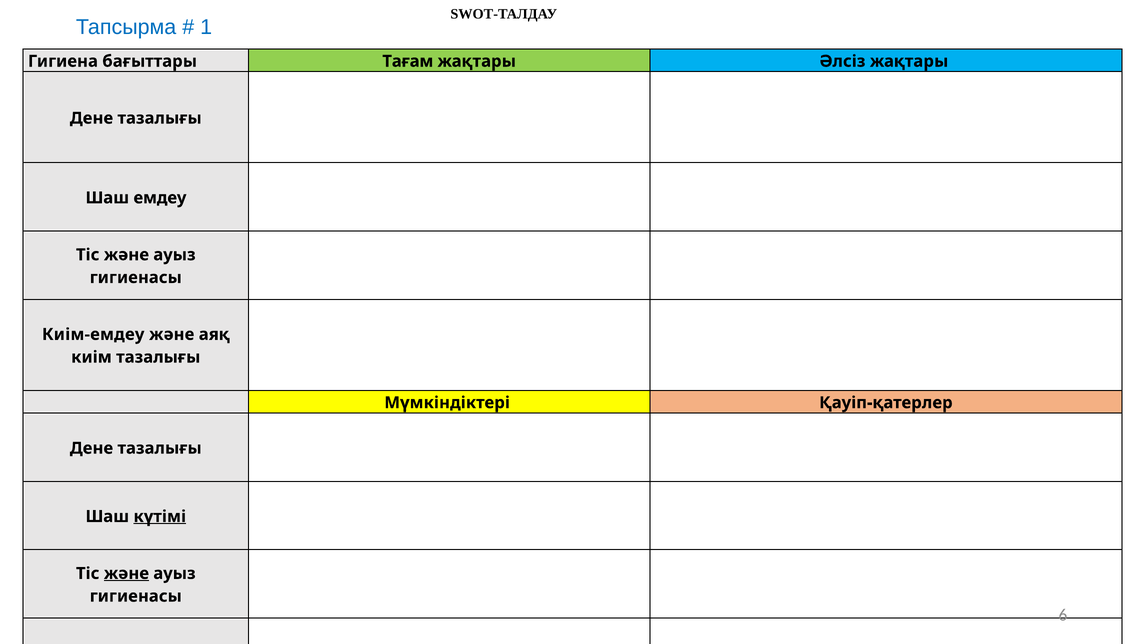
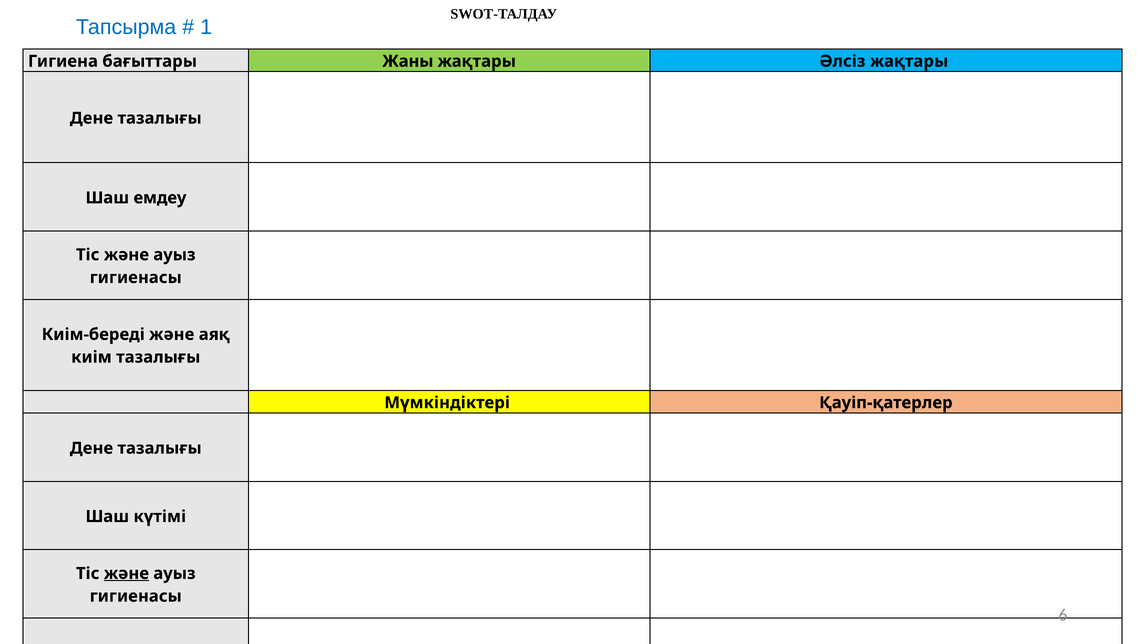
Тағам: Тағам -> Жаны (408, 61)
Киім-емдеу: Киім-емдеу -> Киім-береді (93, 334)
күтімі underline: present -> none (160, 517)
